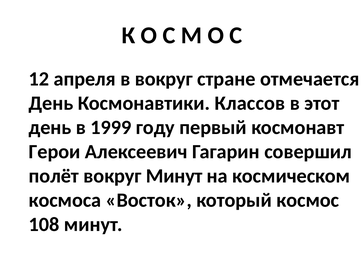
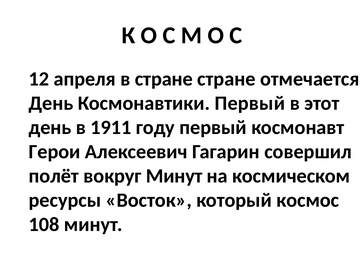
в вокруг: вокруг -> стране (164, 79)
Космонавтики Классов: Классов -> Первый (250, 103)
1999: 1999 -> 1911 (111, 128)
космоса: космоса -> ресурсы (65, 200)
